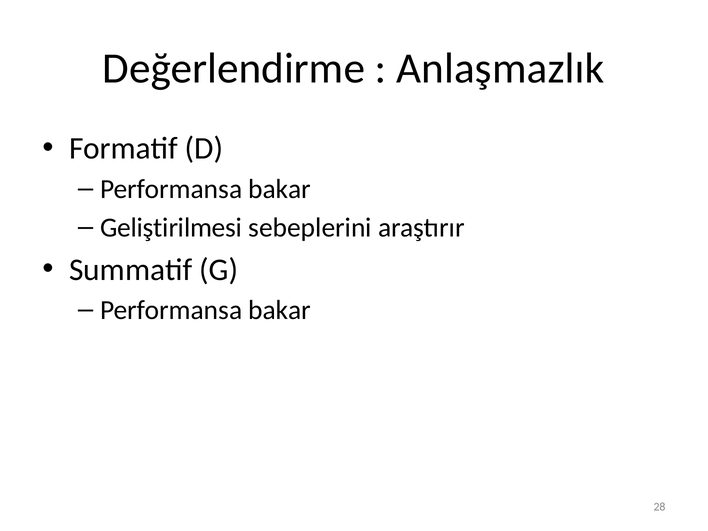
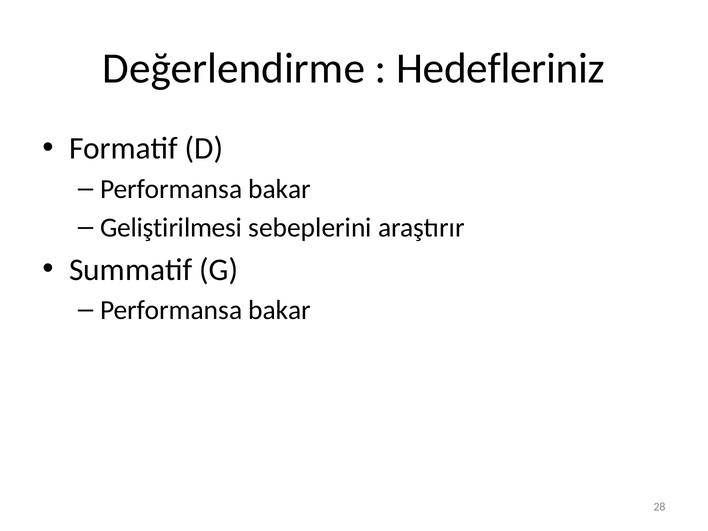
Anlaşmazlık: Anlaşmazlık -> Hedefleriniz (501, 69)
